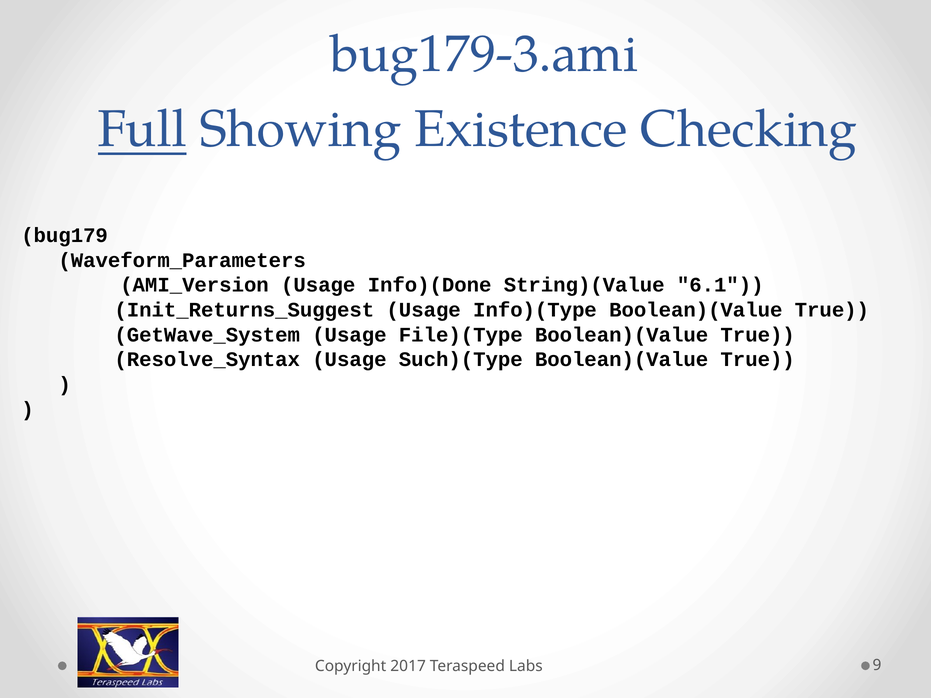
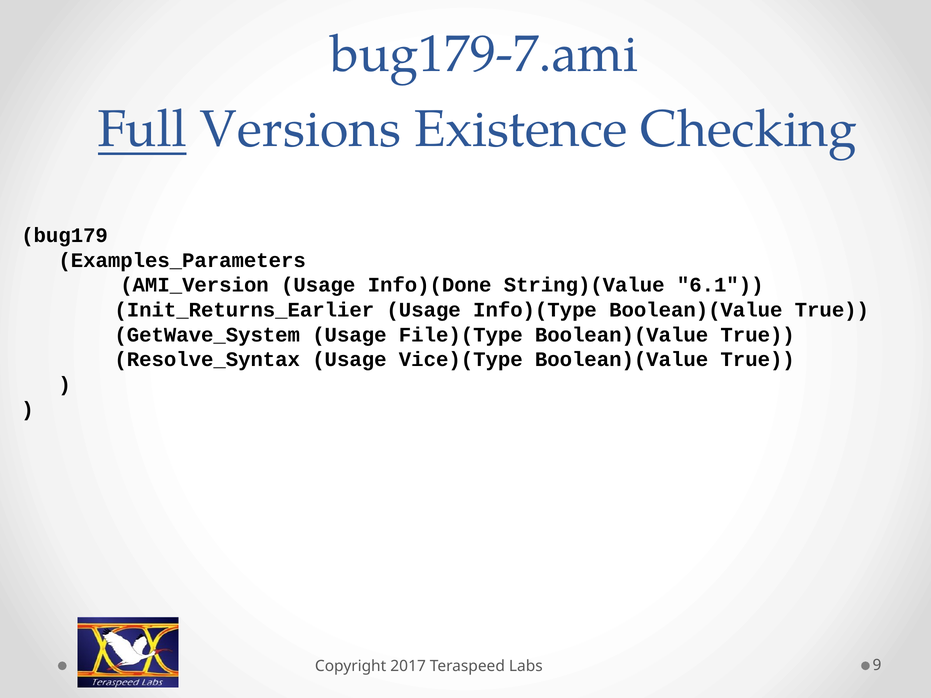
bug179-3.ami: bug179-3.ami -> bug179-7.ami (484, 54)
Showing: Showing -> Versions (300, 129)
Waveform_Parameters: Waveform_Parameters -> Examples_Parameters (182, 260)
Init_Returns_Suggest: Init_Returns_Suggest -> Init_Returns_Earlier (244, 310)
Such)(Type: Such)(Type -> Vice)(Type (461, 360)
